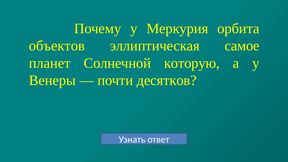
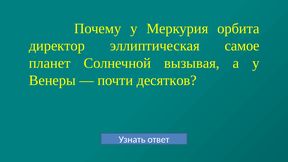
объектов: объектов -> директор (57, 46)
которую: которую -> вызывая (192, 63)
